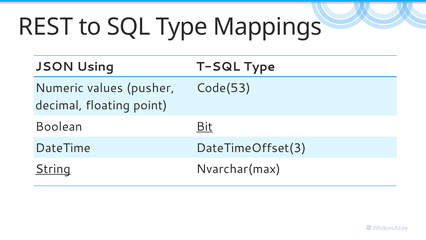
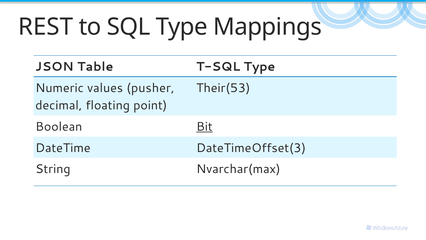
Using: Using -> Table (95, 67)
Code(53: Code(53 -> Their(53 (223, 88)
String underline: present -> none (53, 169)
